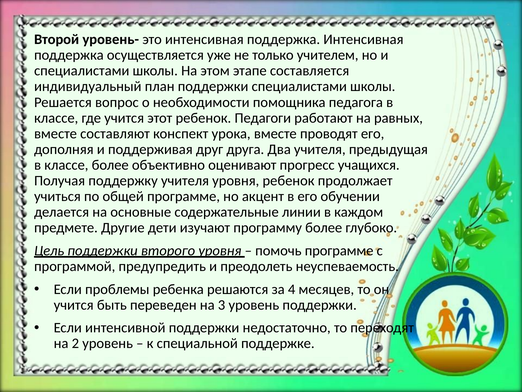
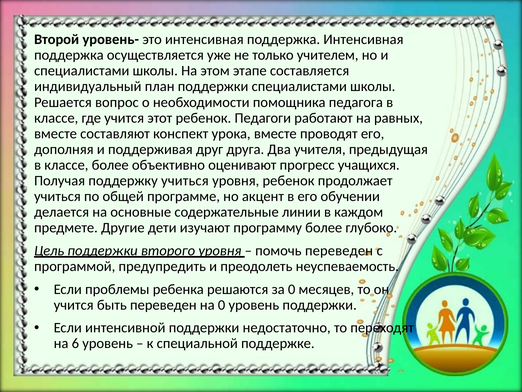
поддержку учителя: учителя -> учиться (185, 180)
помочь программе: программе -> переведен (339, 250)
за 4: 4 -> 0 (292, 289)
на 3: 3 -> 0 (222, 305)
2: 2 -> 6 (75, 343)
